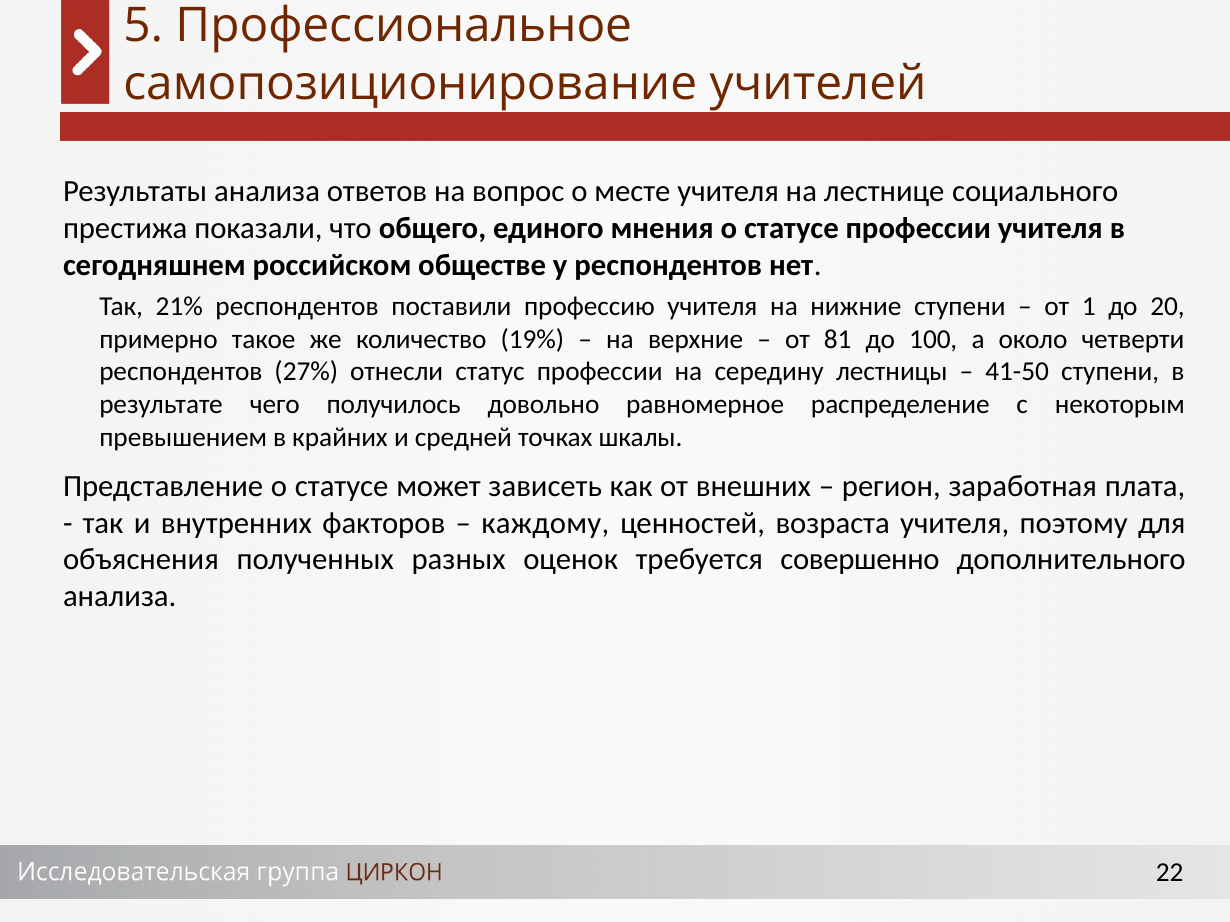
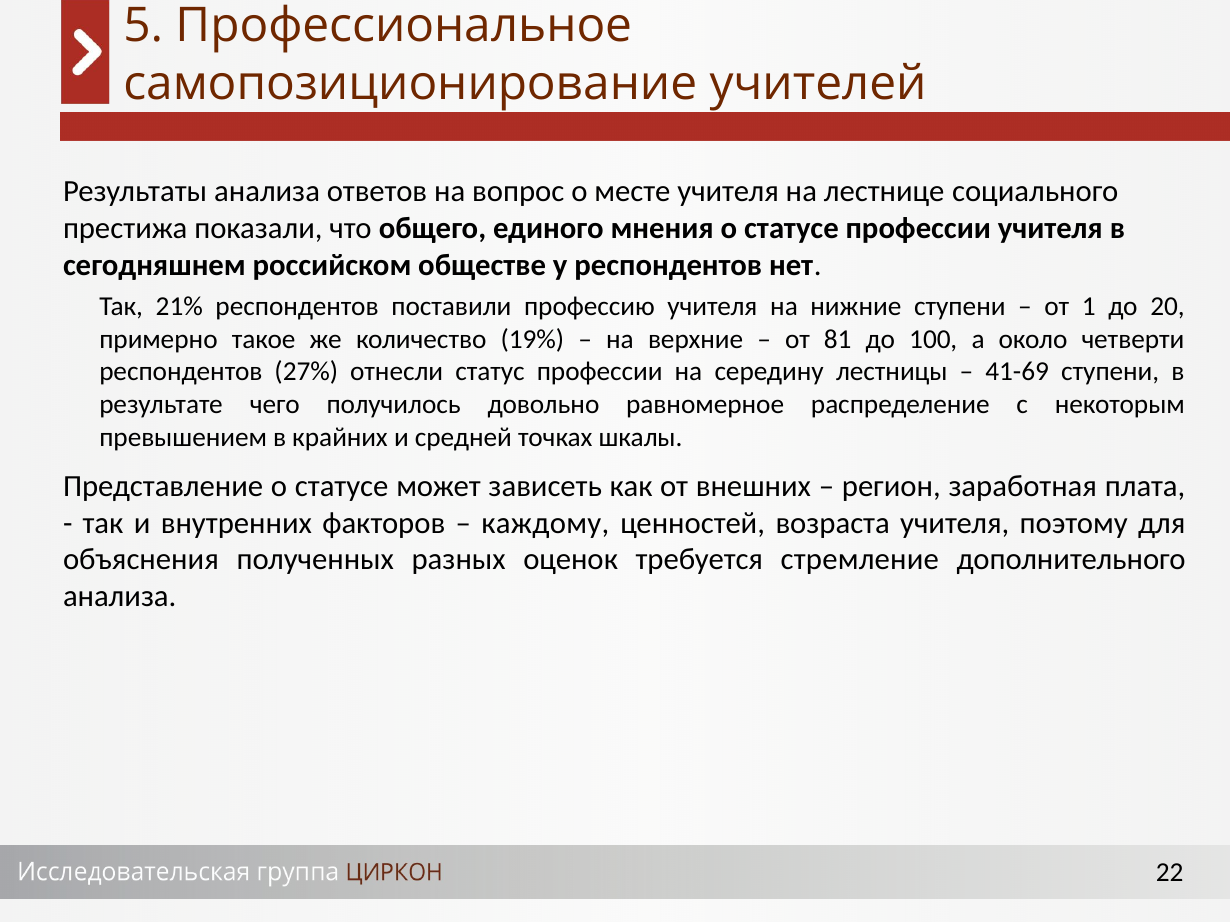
41-50: 41-50 -> 41-69 (1017, 372)
совершенно: совершенно -> стремление (860, 560)
